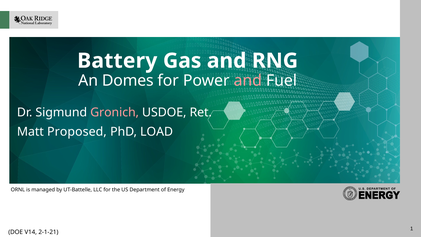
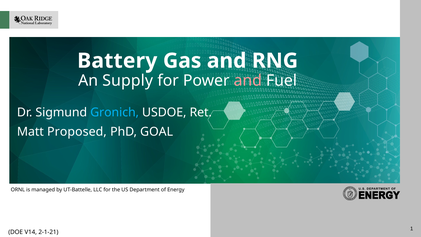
Domes: Domes -> Supply (128, 81)
Gronich colour: pink -> light blue (115, 112)
LOAD: LOAD -> GOAL (157, 132)
